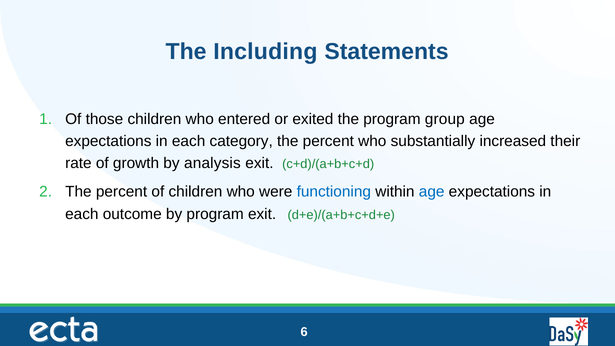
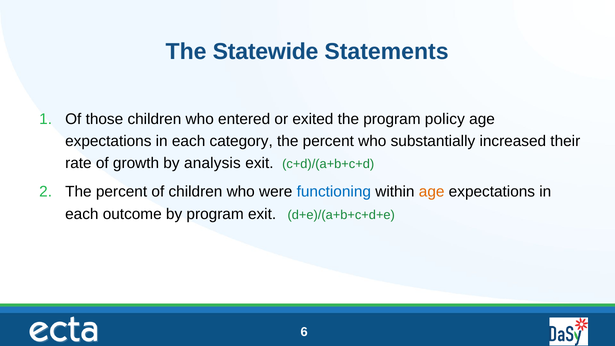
Including: Including -> Statewide (266, 52)
group: group -> policy (445, 119)
age colour: blue -> orange (432, 192)
